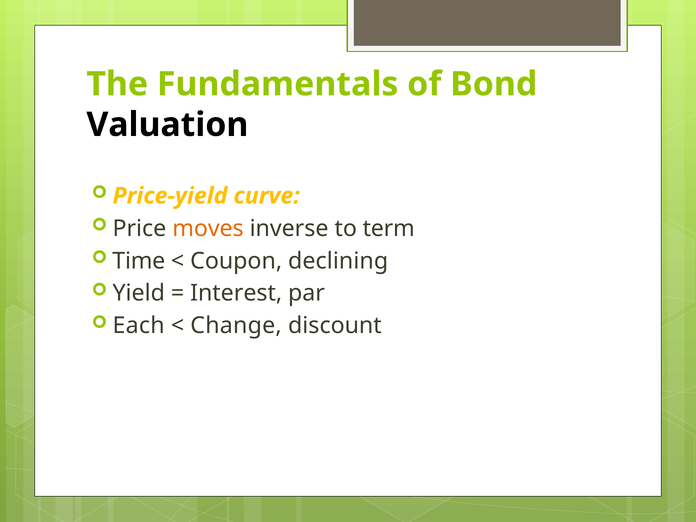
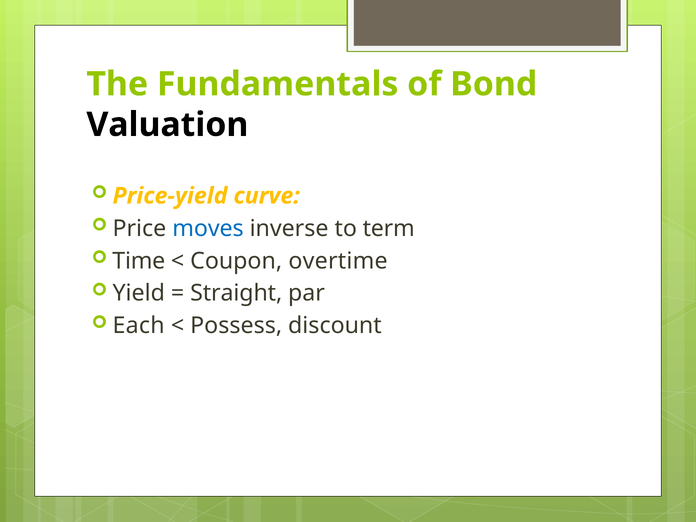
moves colour: orange -> blue (208, 228)
declining: declining -> overtime (338, 261)
Interest: Interest -> Straight (236, 293)
Change: Change -> Possess (236, 326)
